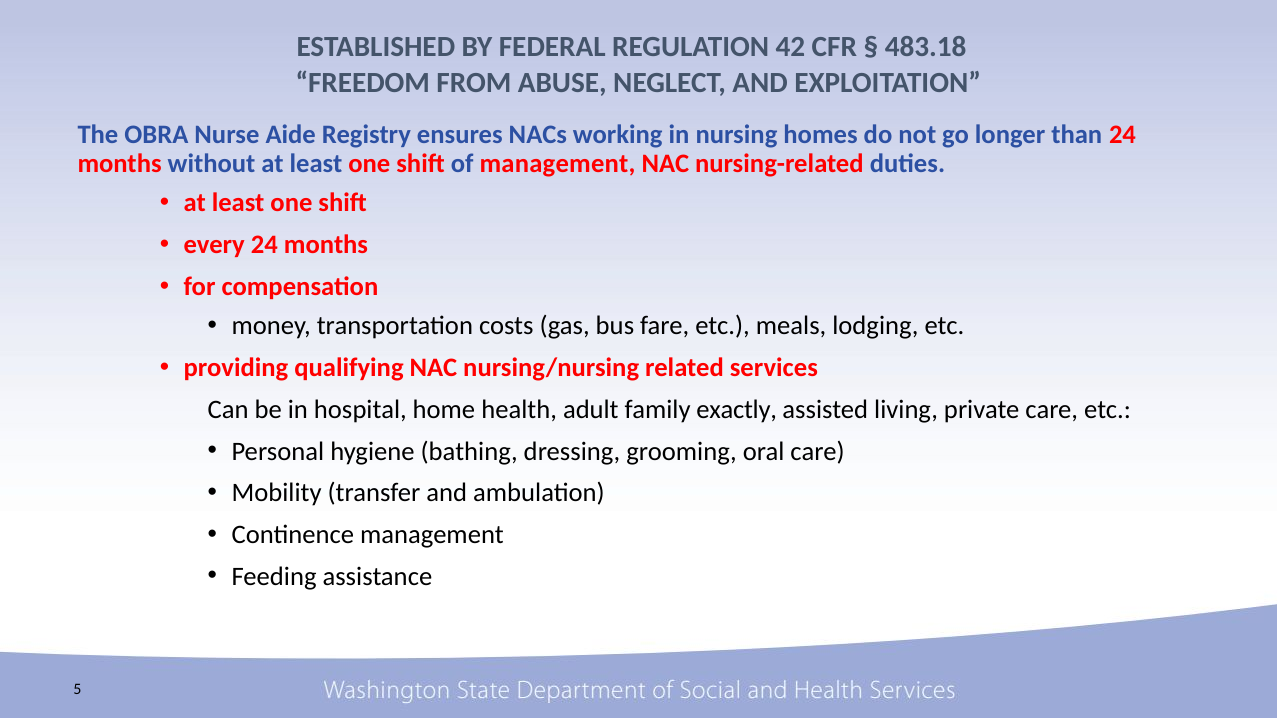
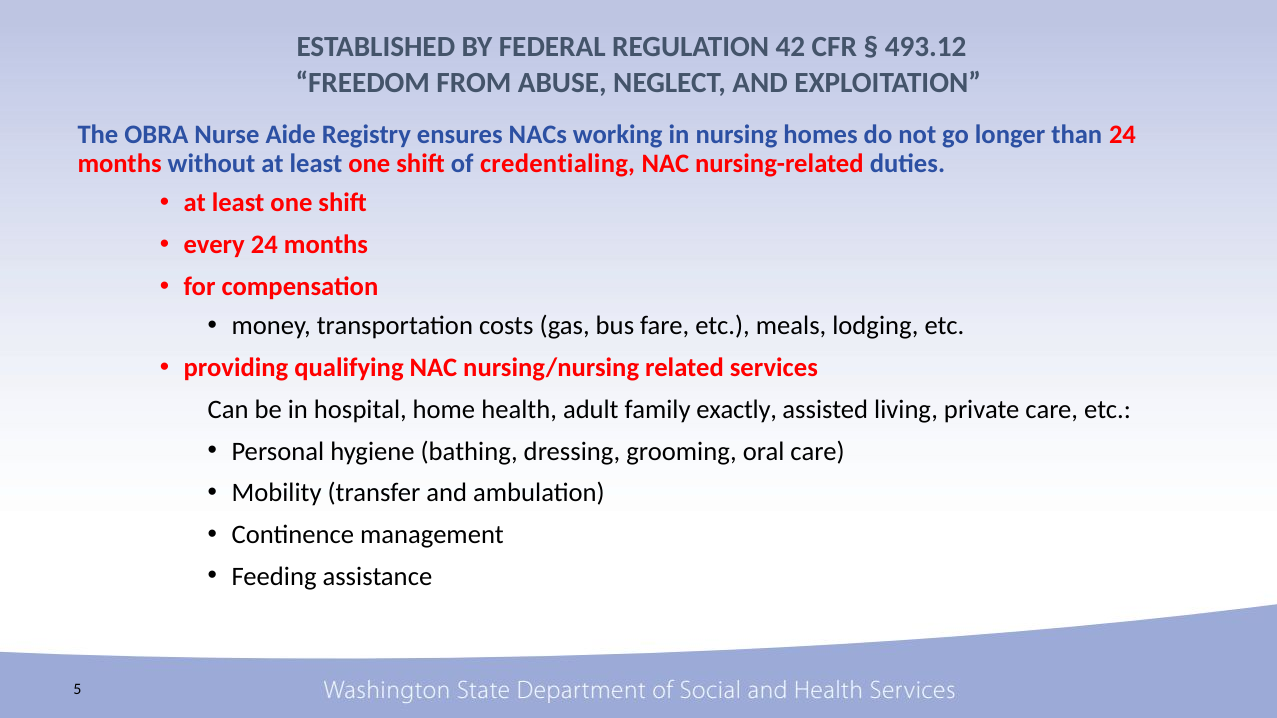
483.18: 483.18 -> 493.12 (926, 47)
of management: management -> credentialing (558, 164)
